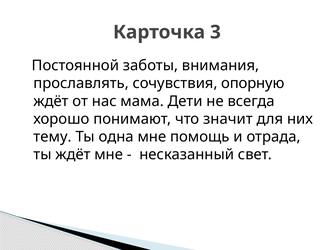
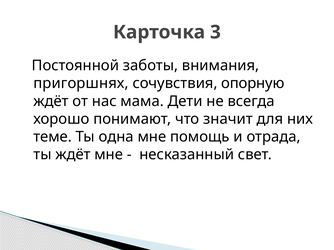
прославлять: прославлять -> пригоршнях (81, 84)
тему: тему -> теме (53, 137)
